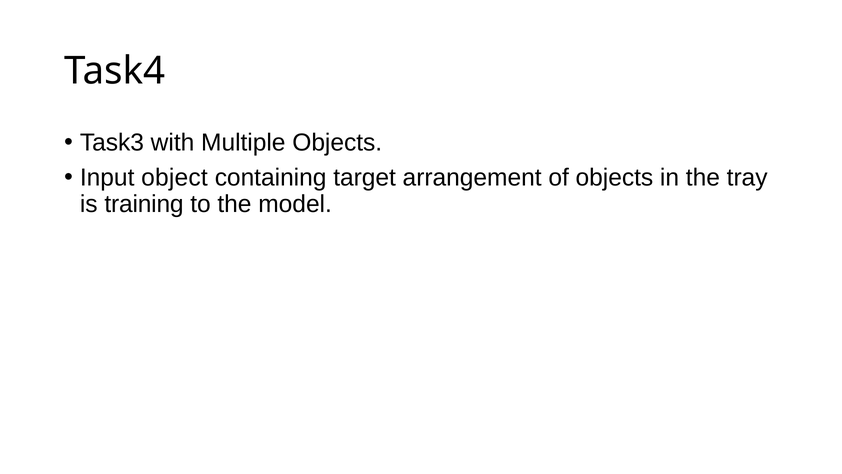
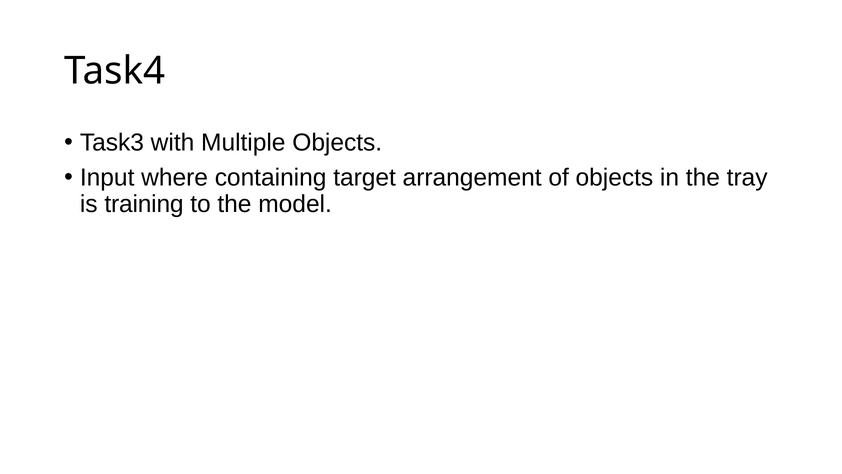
object: object -> where (175, 178)
